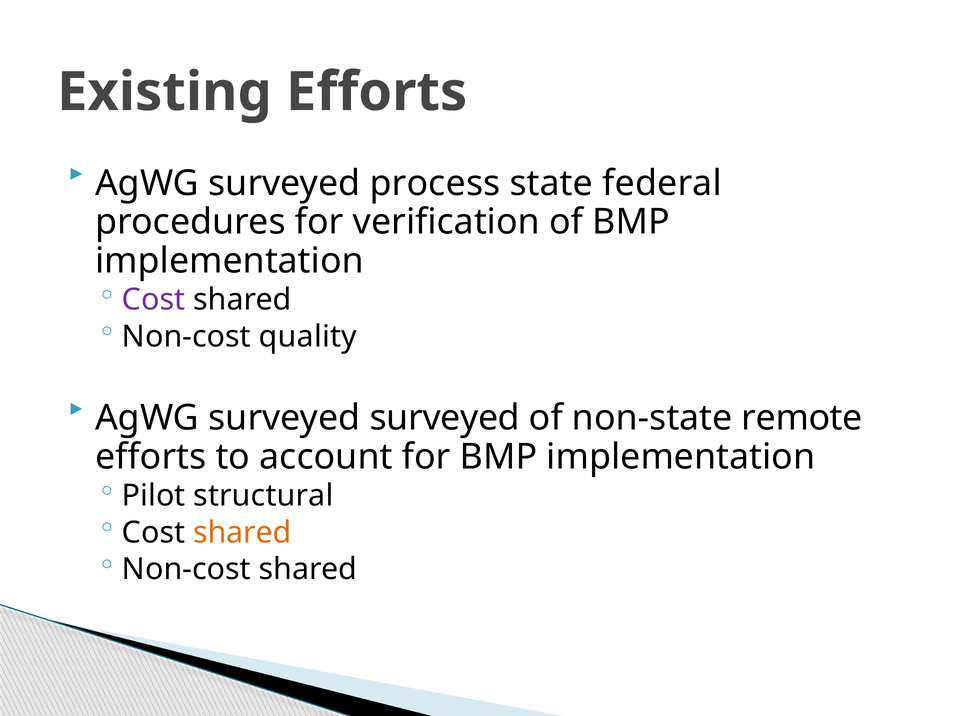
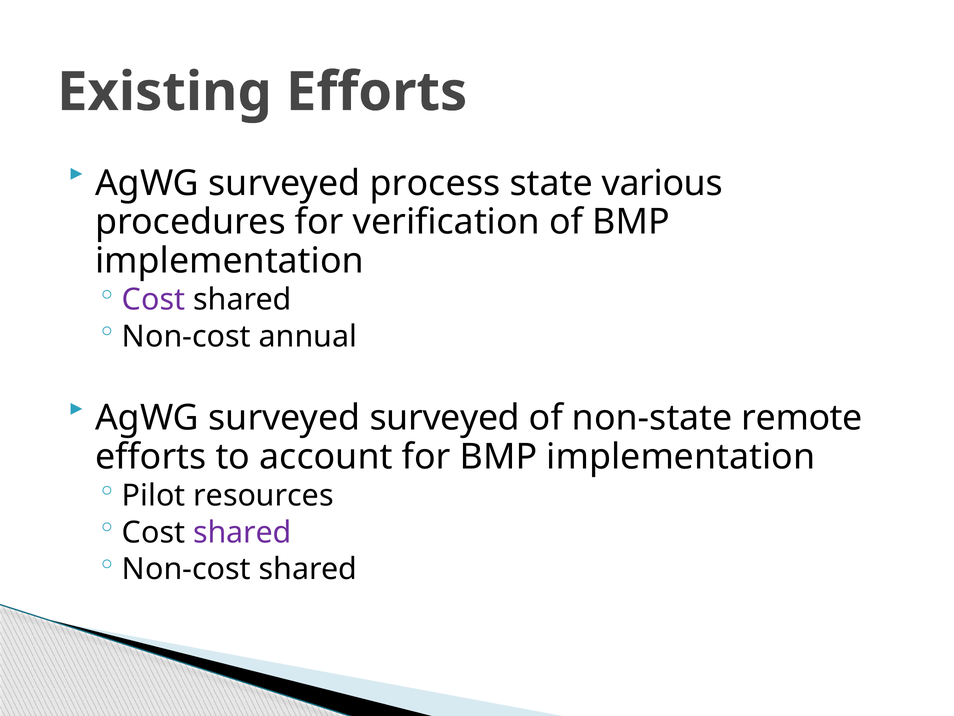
federal: federal -> various (662, 183)
quality: quality -> annual (308, 336)
structural: structural -> resources (263, 495)
shared colour: orange -> purple (242, 532)
